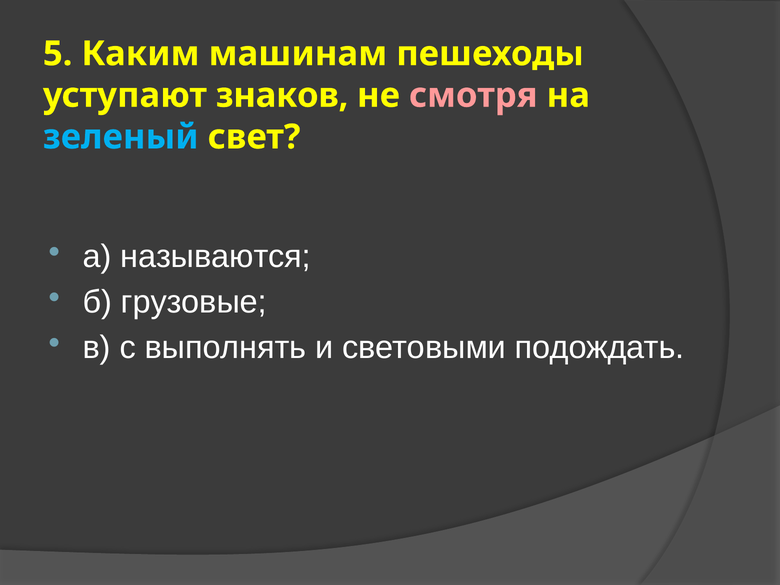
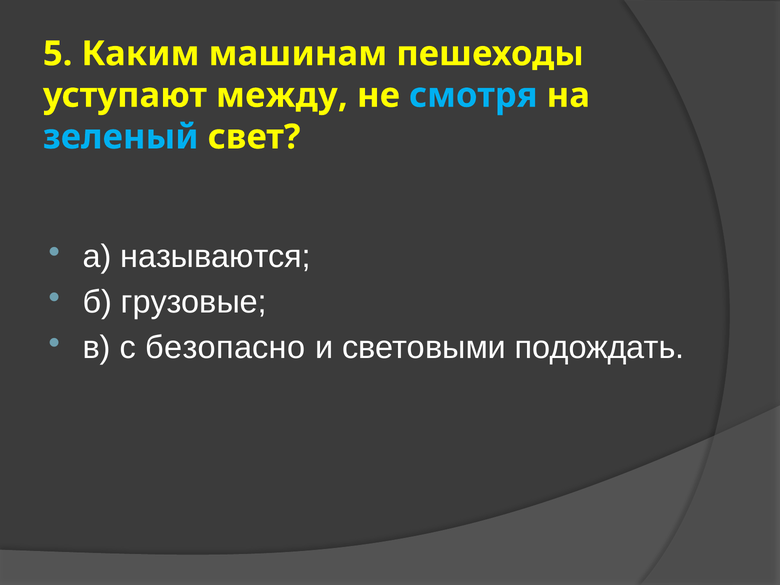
знаков: знаков -> между (282, 95)
смотря colour: pink -> light blue (473, 95)
выполнять: выполнять -> безопасно (225, 348)
